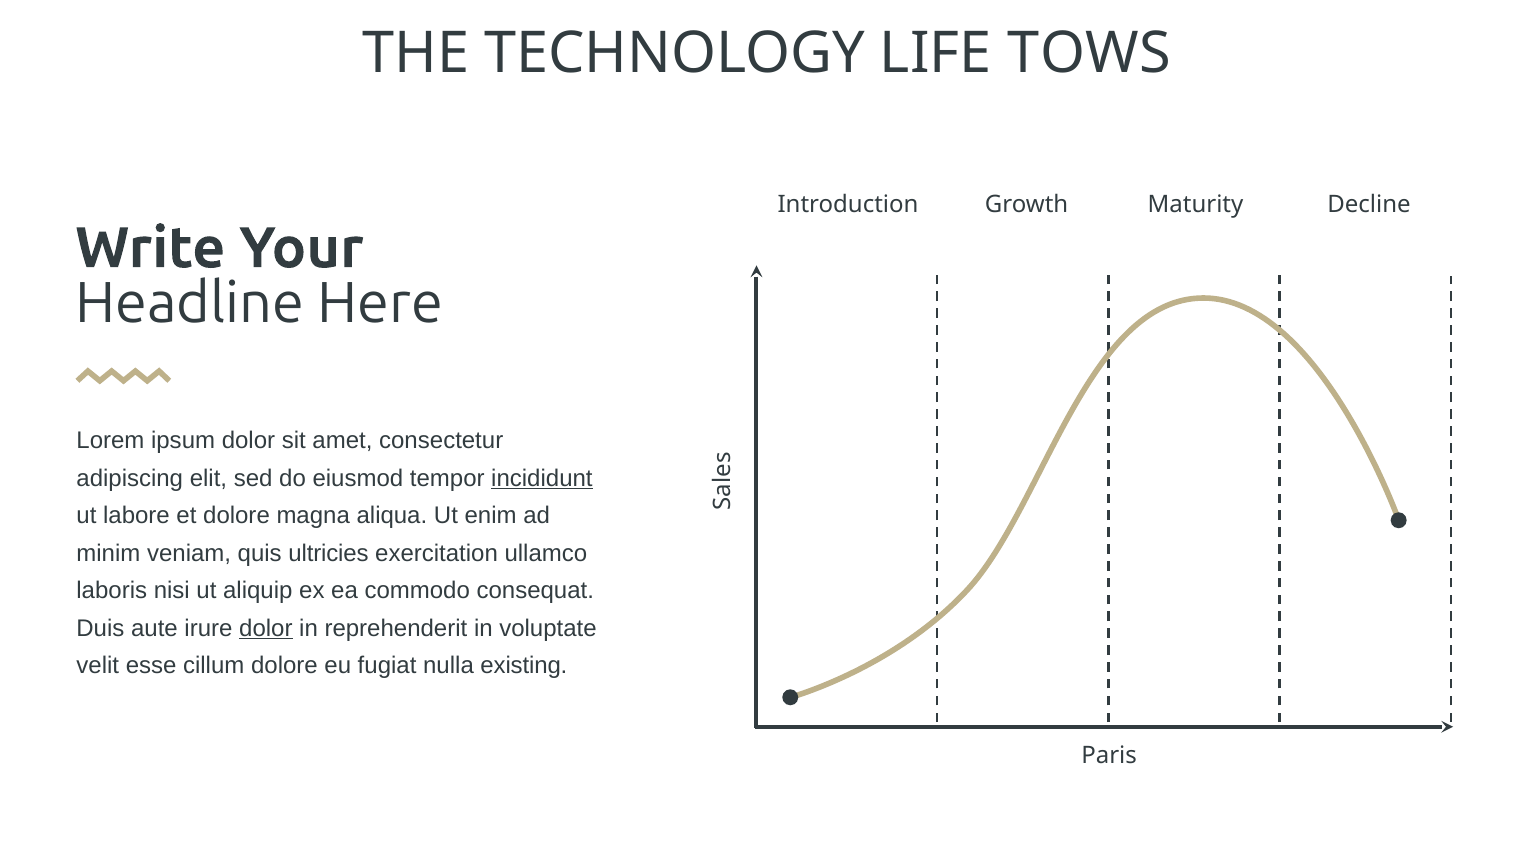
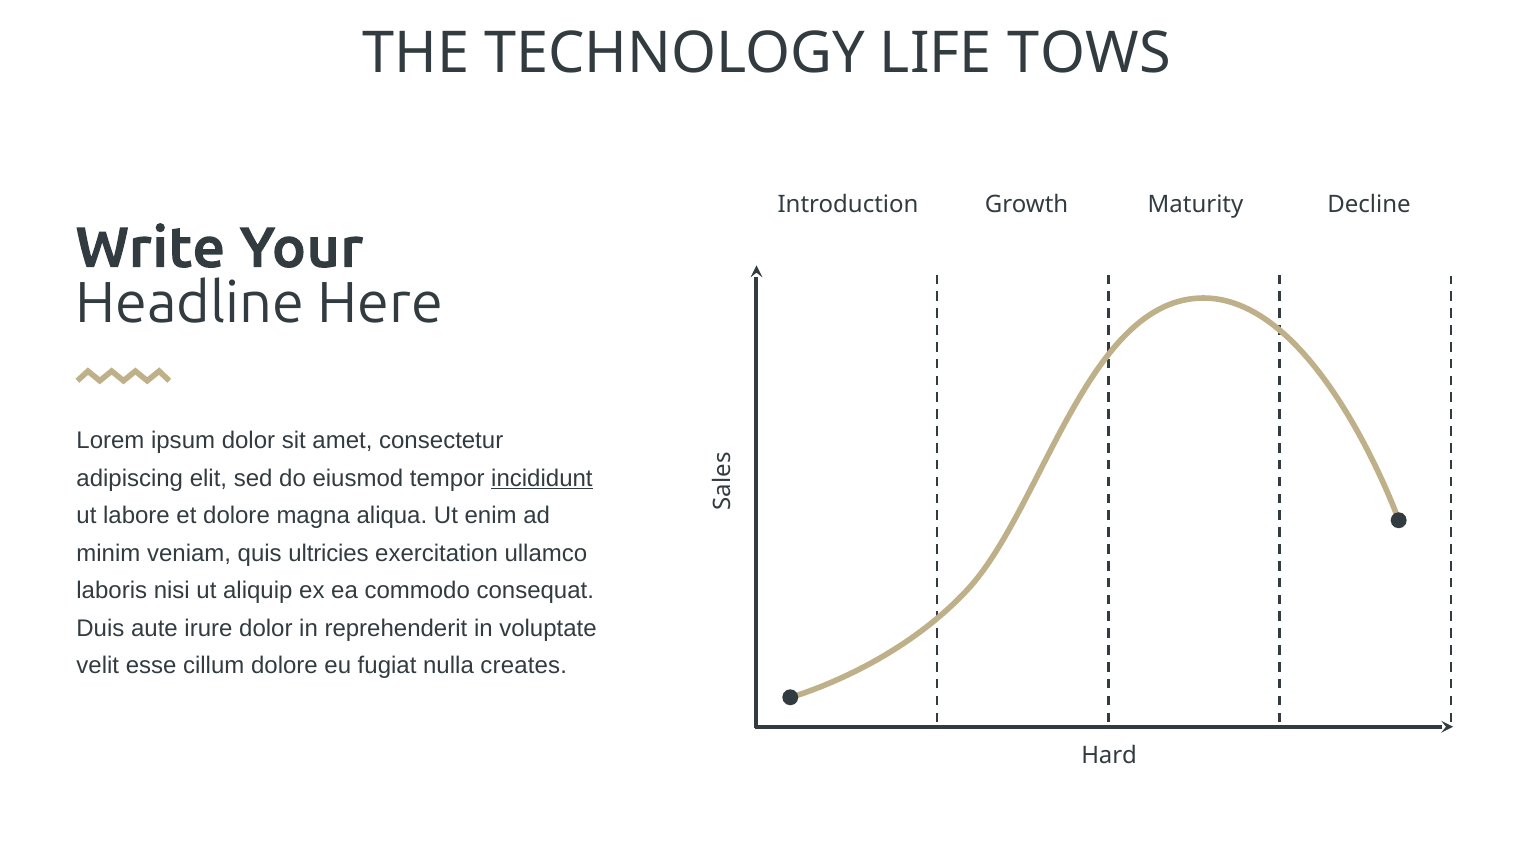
dolor underline: present -> none (266, 628)
existing: existing -> creates (524, 666)
Paris: Paris -> Hard (1109, 755)
